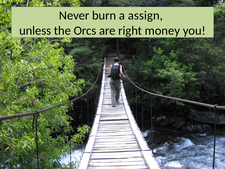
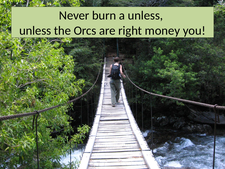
a assign: assign -> unless (145, 15)
